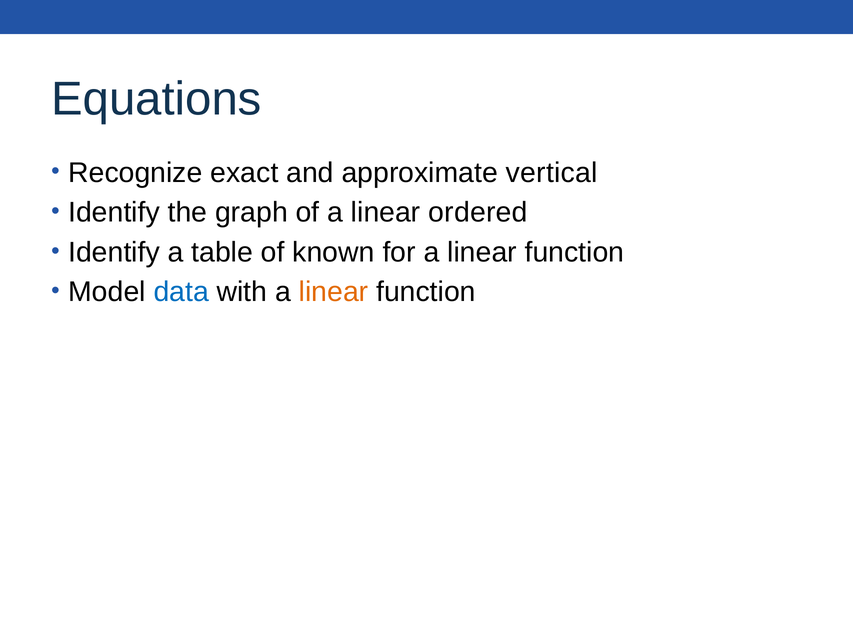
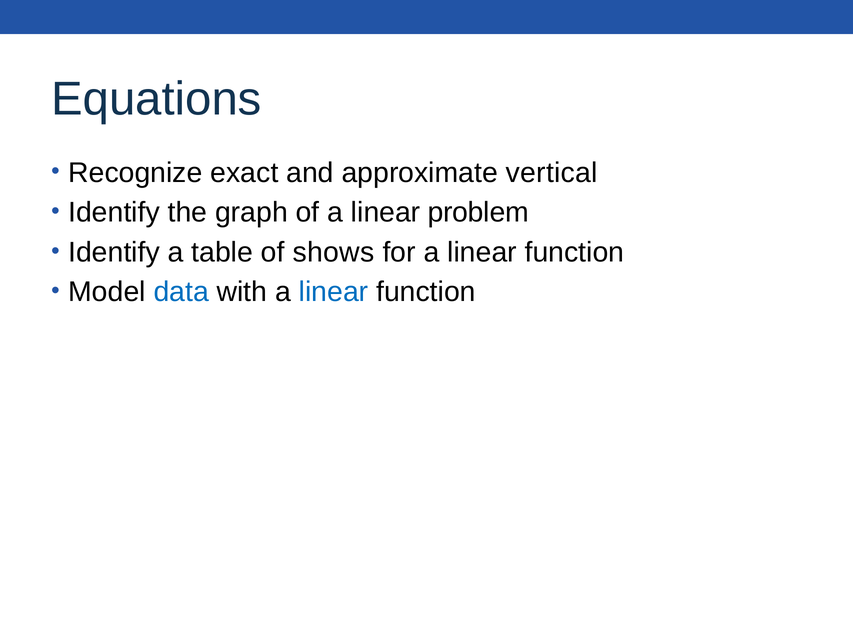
ordered: ordered -> problem (478, 212)
known: known -> shows (333, 252)
linear colour: orange -> blue (334, 292)
